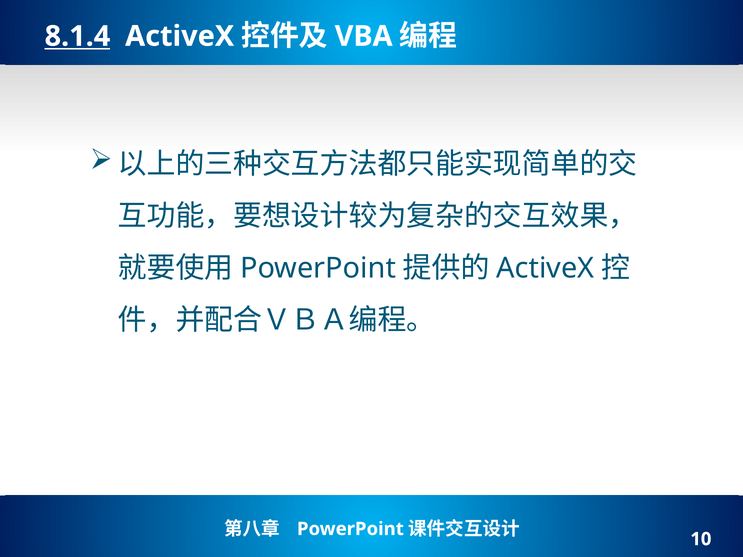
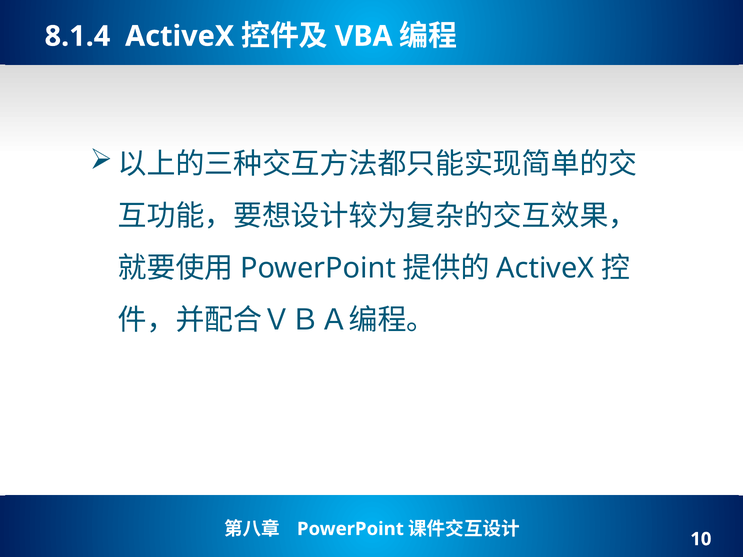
8.1.4 underline: present -> none (77, 36)
